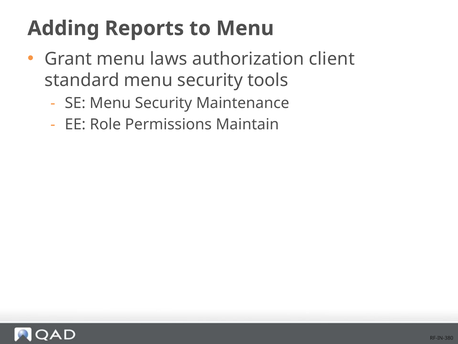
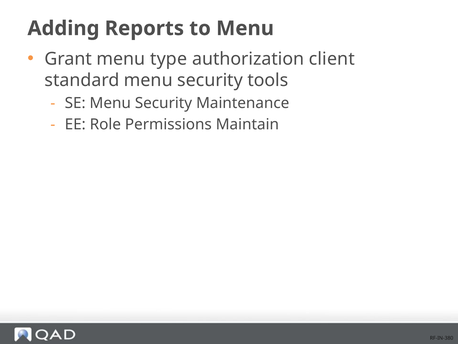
laws: laws -> type (169, 59)
